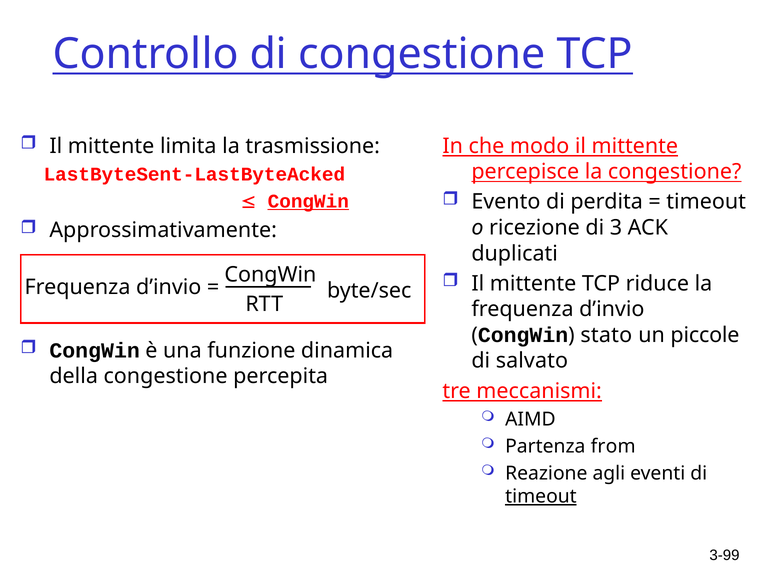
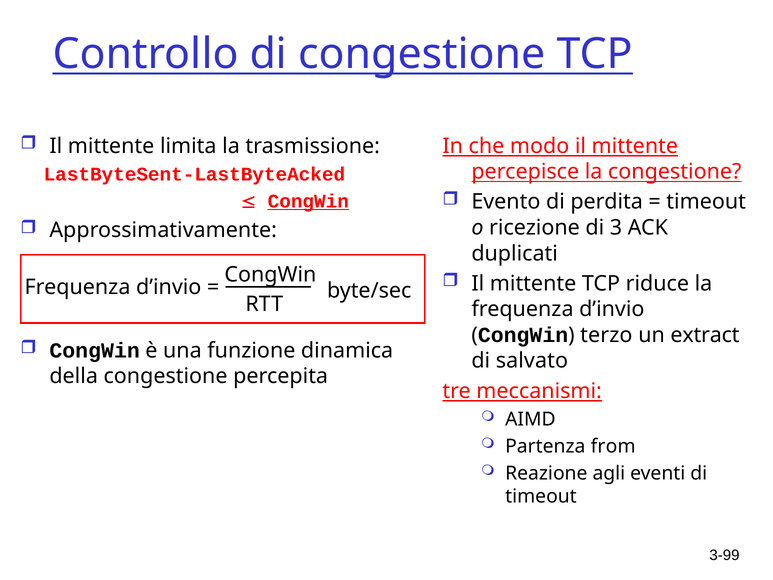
stato: stato -> terzo (606, 335)
piccole: piccole -> extract (705, 335)
timeout underline: present -> none (541, 496)
